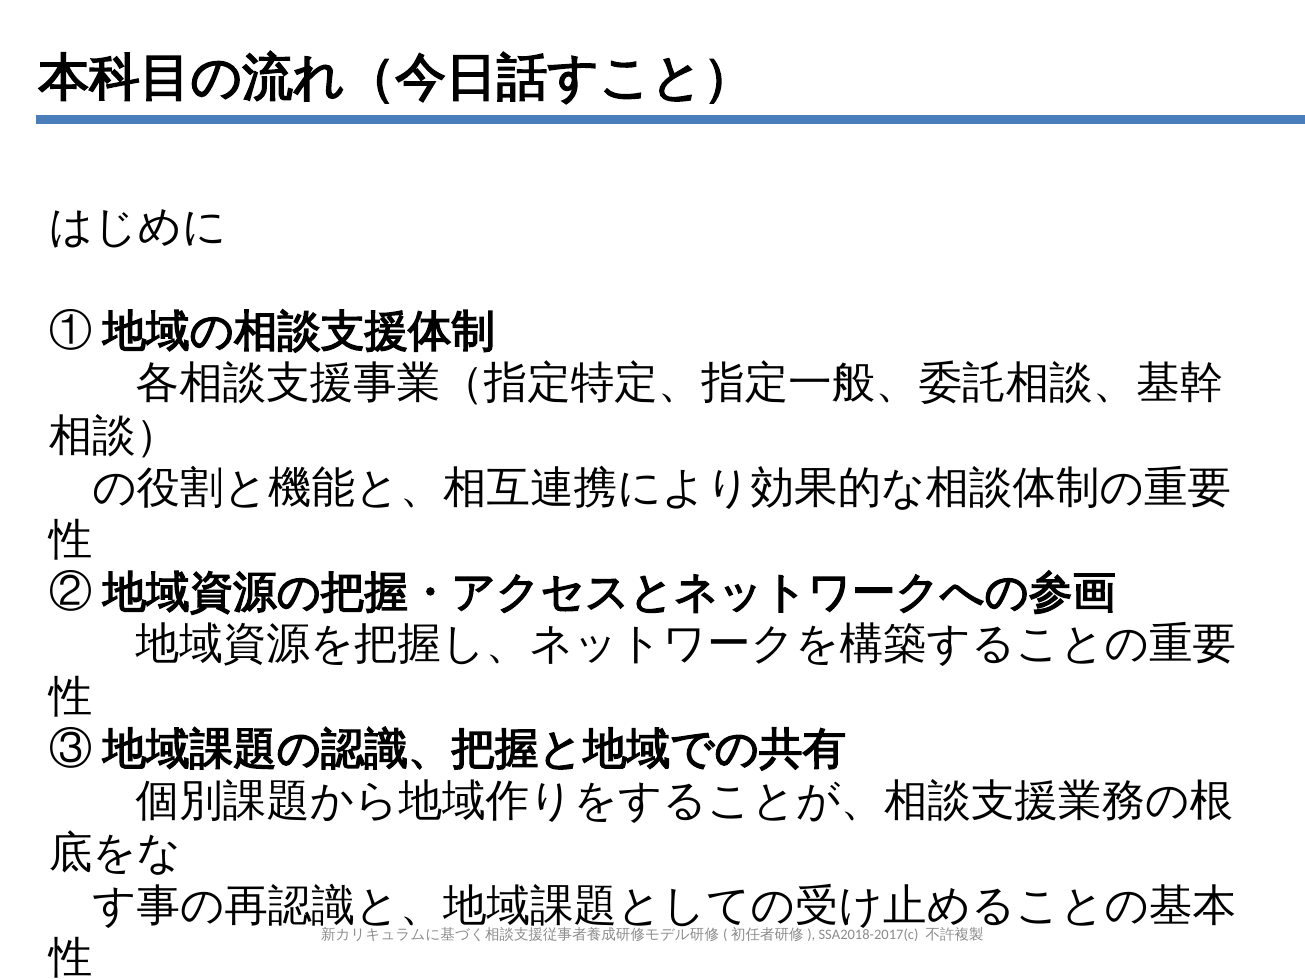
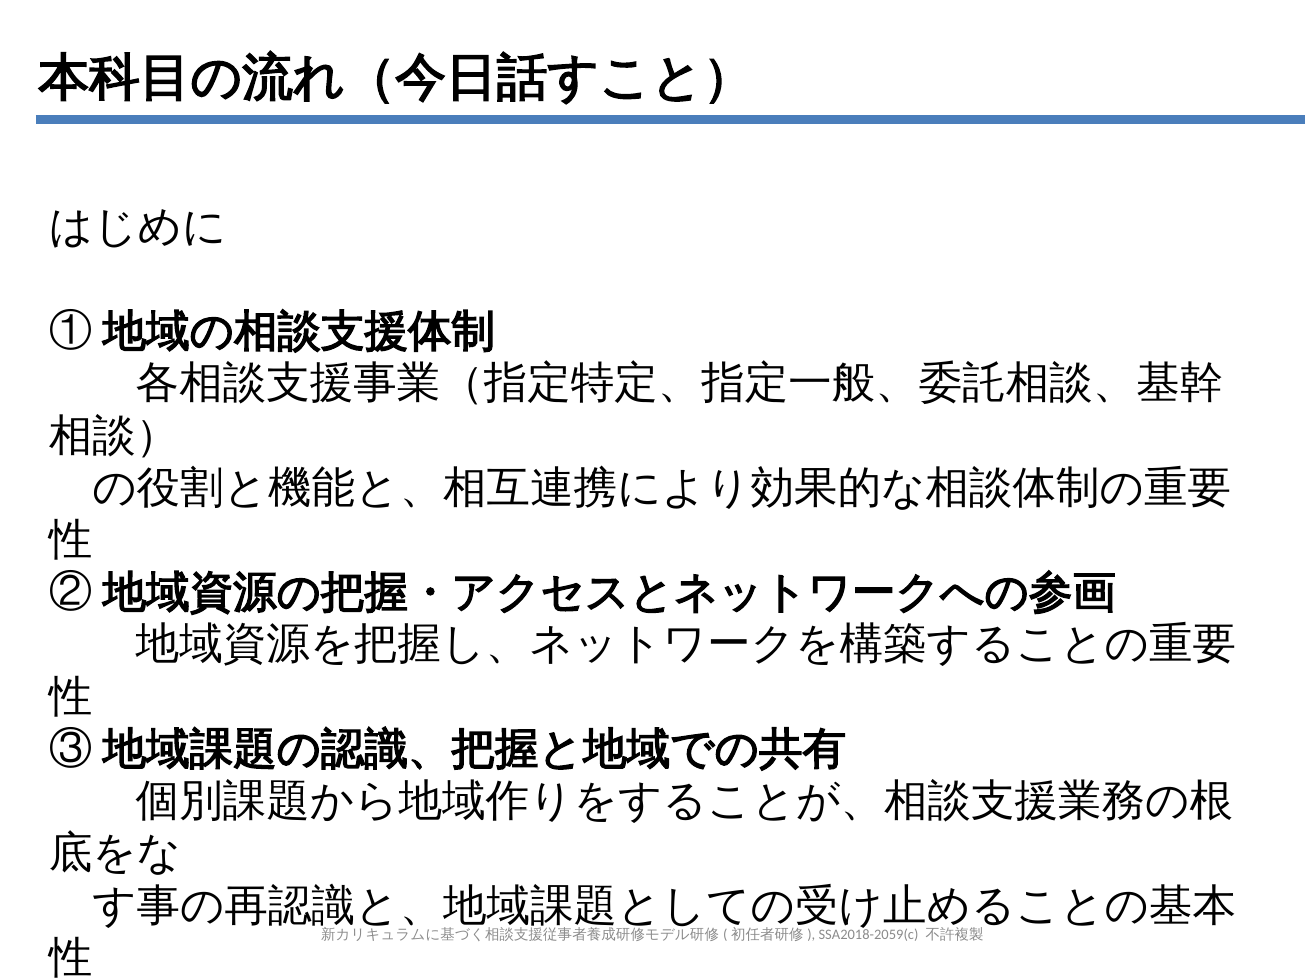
SSA2018-2017(c: SSA2018-2017(c -> SSA2018-2059(c (869, 934)
